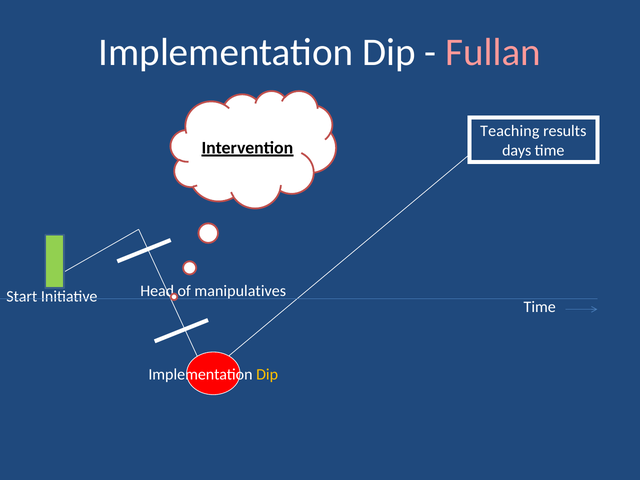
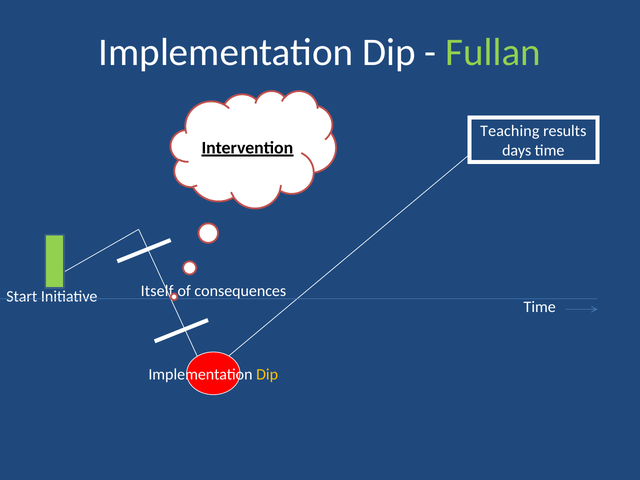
Fullan colour: pink -> light green (493, 52)
Head: Head -> Itself (157, 291)
manipulatives: manipulatives -> consequences (240, 291)
